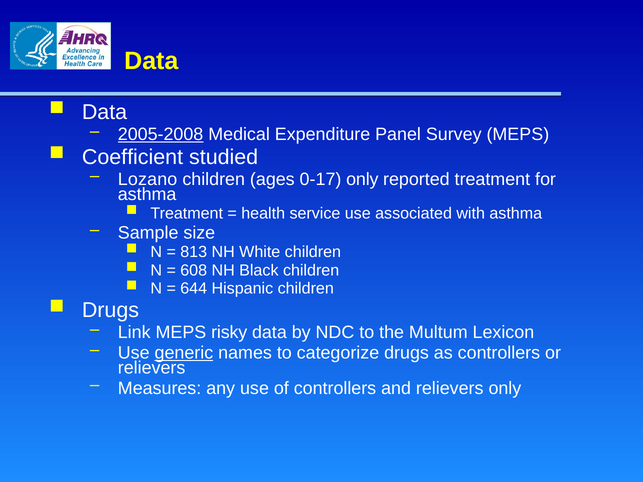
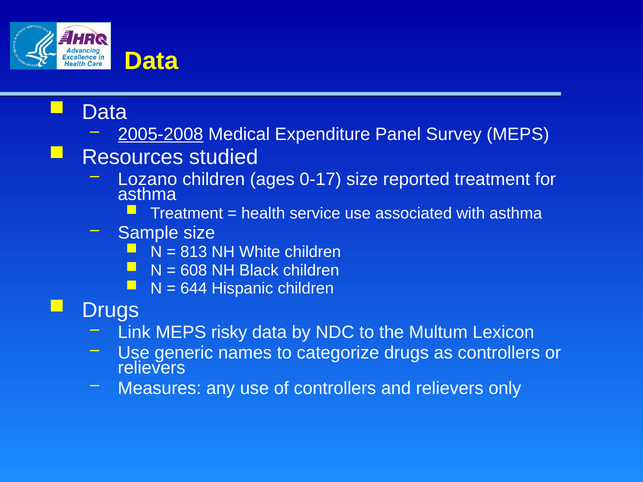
Coefficient: Coefficient -> Resources (133, 157)
0-17 only: only -> size (362, 179)
generic underline: present -> none (184, 353)
